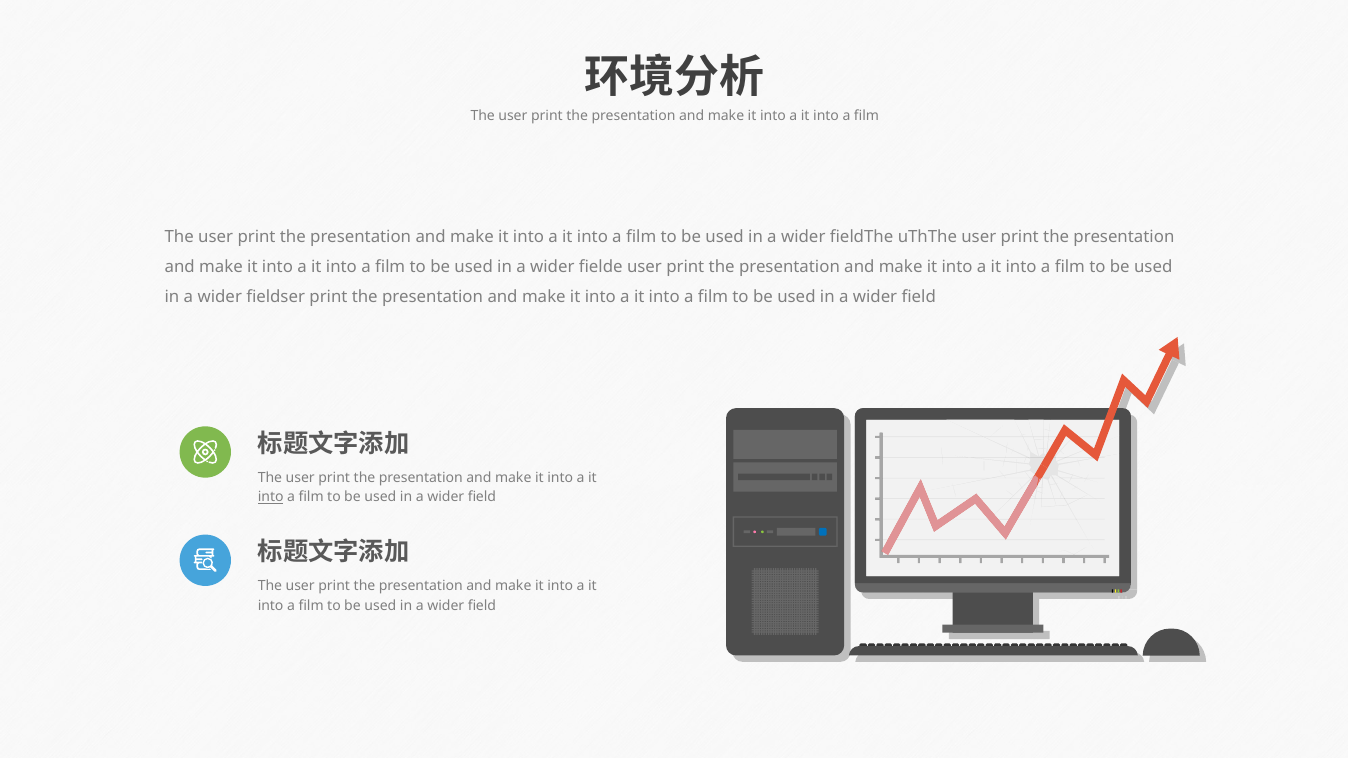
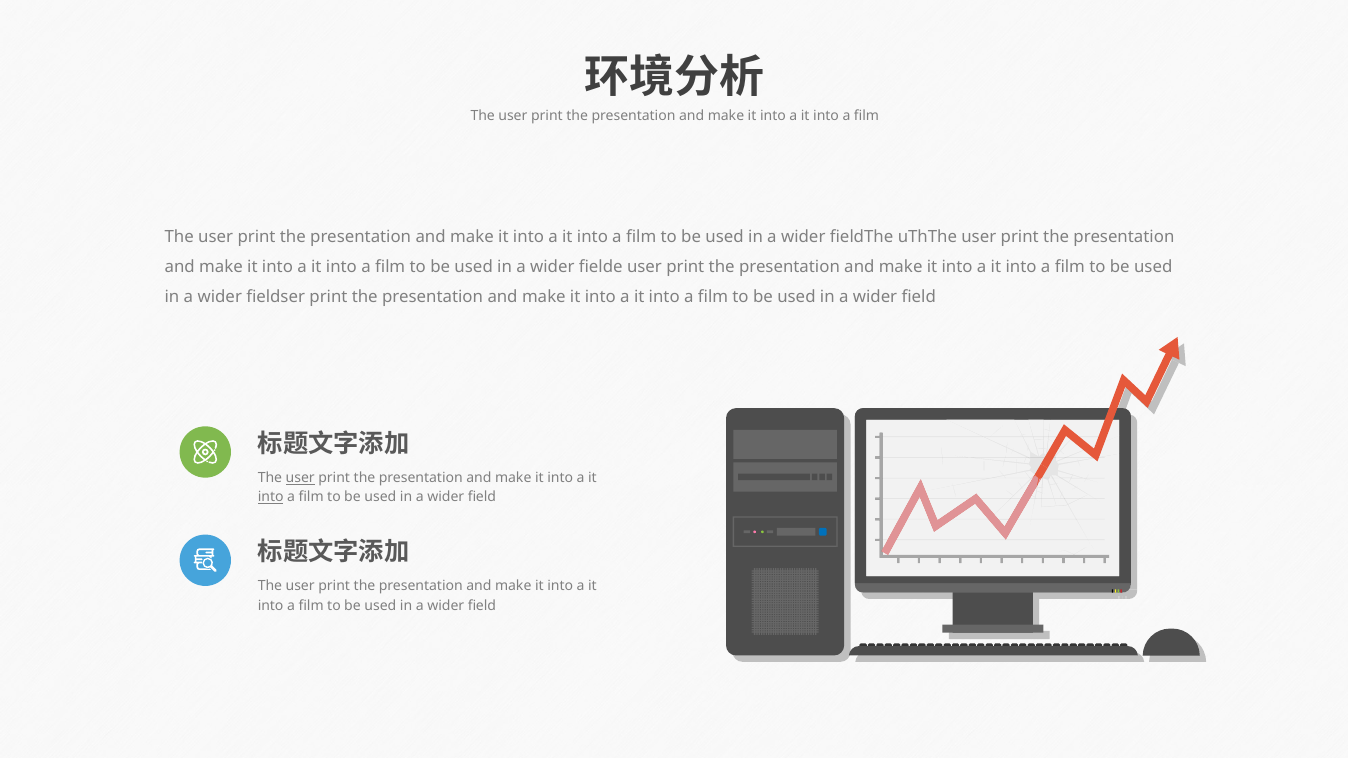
user underline: none -> present (300, 478)
